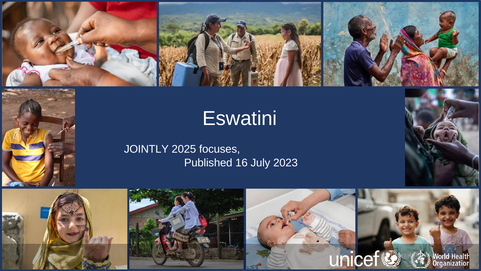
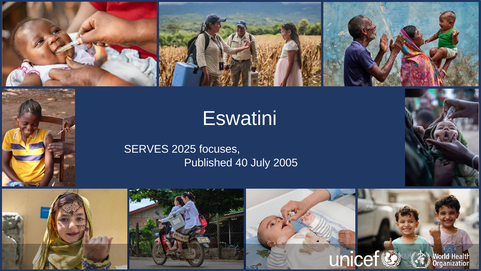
JOINTLY: JOINTLY -> SERVES (146, 149)
16: 16 -> 40 (242, 162)
2023: 2023 -> 2005 (286, 162)
